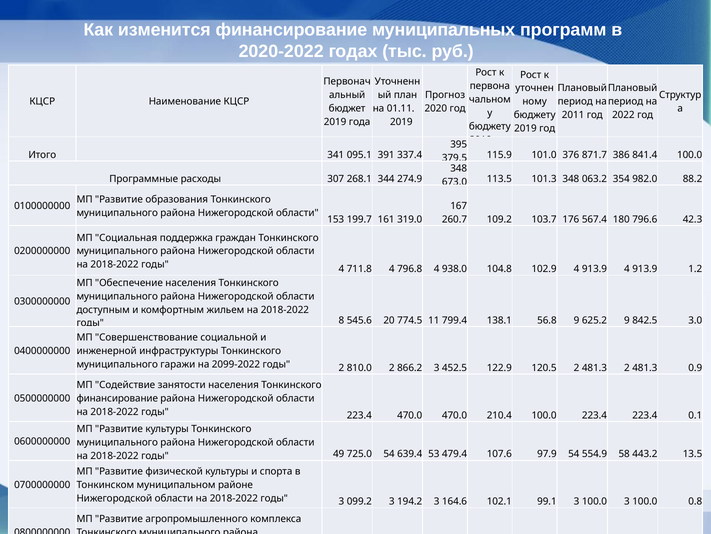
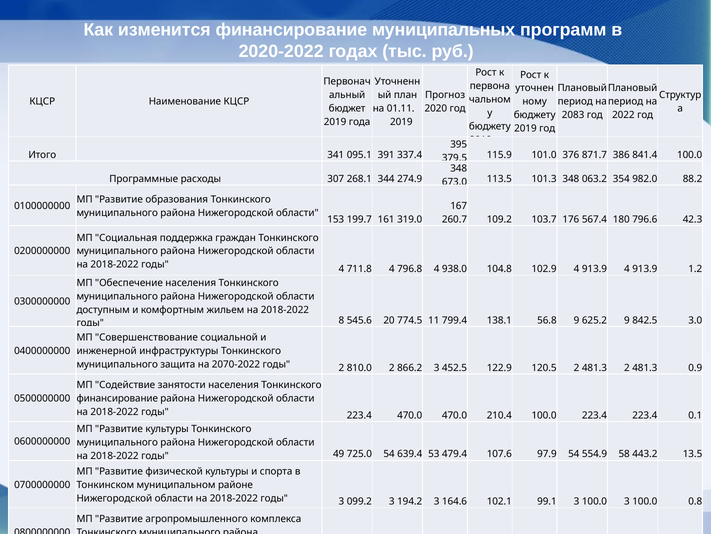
2011: 2011 -> 2083 (573, 115)
гаражи: гаражи -> защита (178, 364)
2099-2022: 2099-2022 -> 2070-2022 (236, 364)
